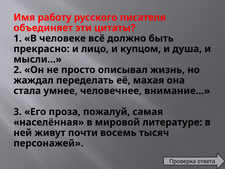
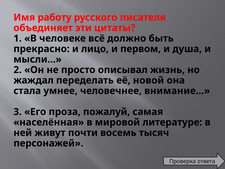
купцом: купцом -> первом (141, 49)
махая: махая -> новой (148, 80)
